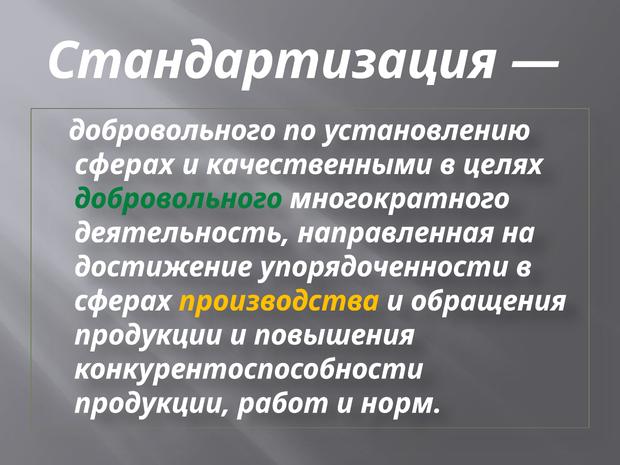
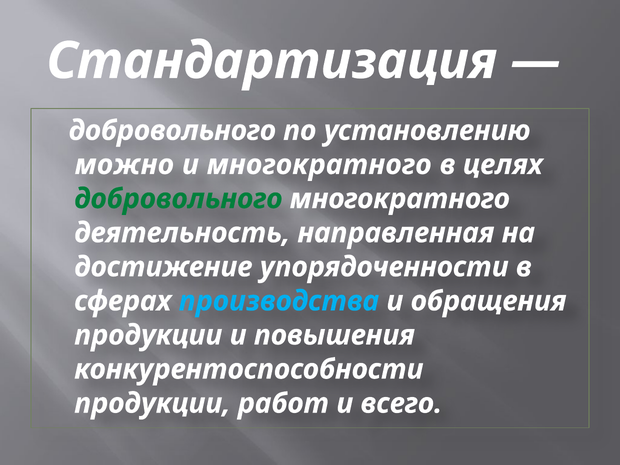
сферах: сферах -> можно (124, 165)
и качественными: качественными -> многократного (319, 165)
производства colour: yellow -> light blue (279, 301)
норм: норм -> всего (401, 403)
